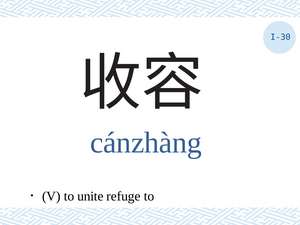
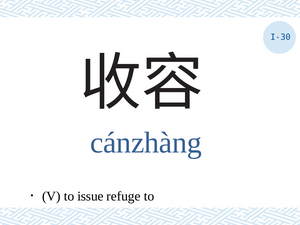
unite: unite -> issue (90, 196)
